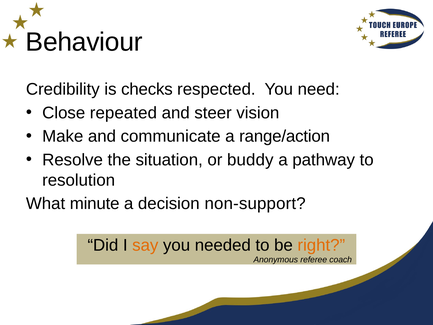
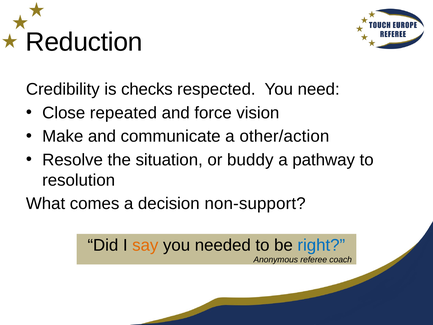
Behaviour: Behaviour -> Reduction (84, 42)
steer: steer -> force (213, 113)
range/action: range/action -> other/action (284, 136)
minute: minute -> comes (95, 204)
right colour: orange -> blue (321, 245)
